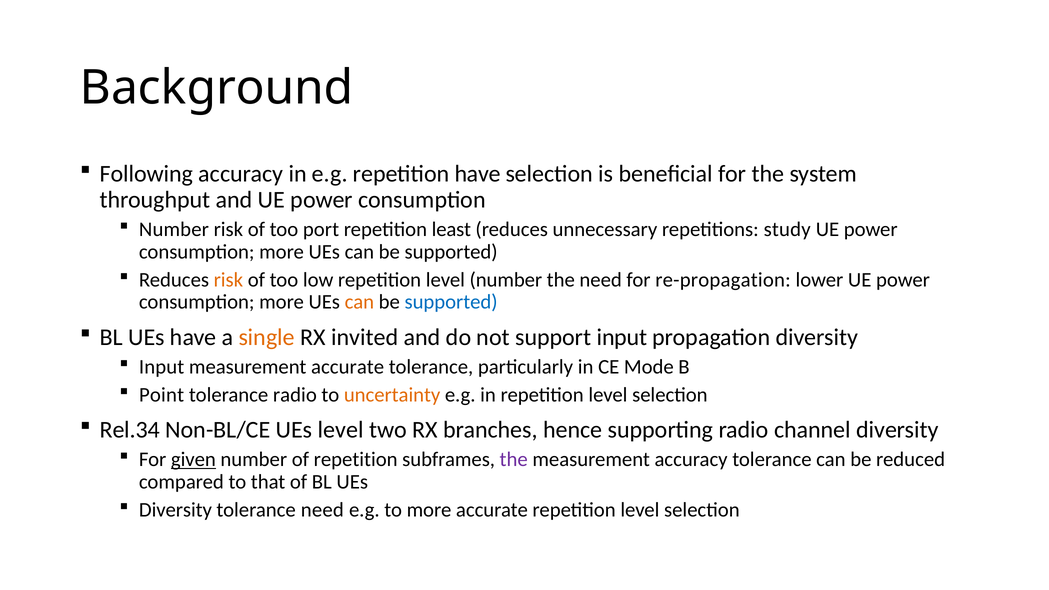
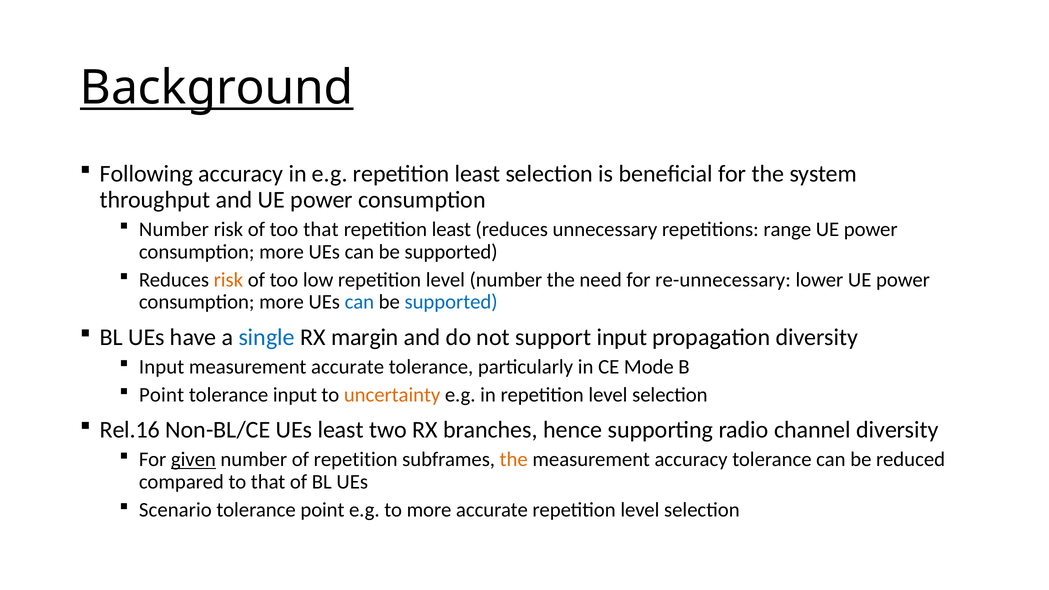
Background underline: none -> present (217, 88)
e.g repetition have: have -> least (478, 174)
too port: port -> that (321, 229)
study: study -> range (787, 229)
re-propagation: re-propagation -> re-unnecessary (723, 280)
can colour: orange -> blue (359, 302)
single colour: orange -> blue (267, 337)
invited: invited -> margin (365, 337)
tolerance radio: radio -> input (295, 395)
Rel.34: Rel.34 -> Rel.16 (130, 430)
UEs level: level -> least (341, 430)
the colour: purple -> orange (514, 460)
Diversity: Diversity -> Scenario (175, 510)
tolerance need: need -> point (322, 510)
